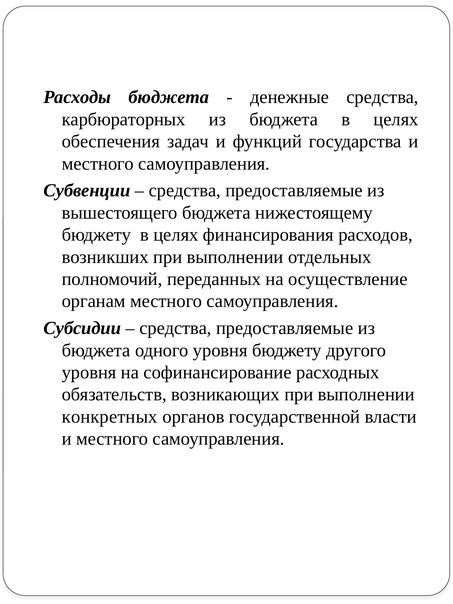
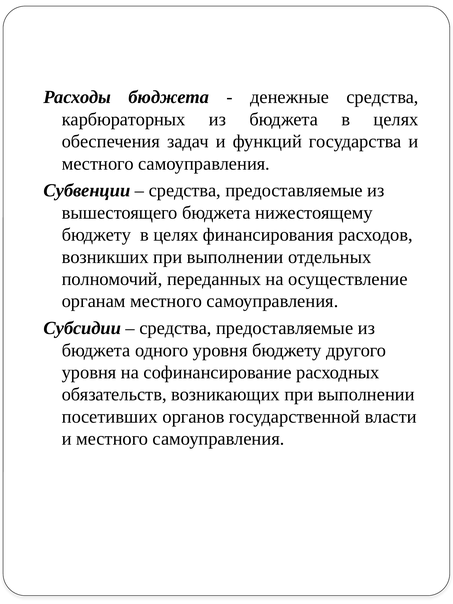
конкретных: конкретных -> посетивших (110, 417)
